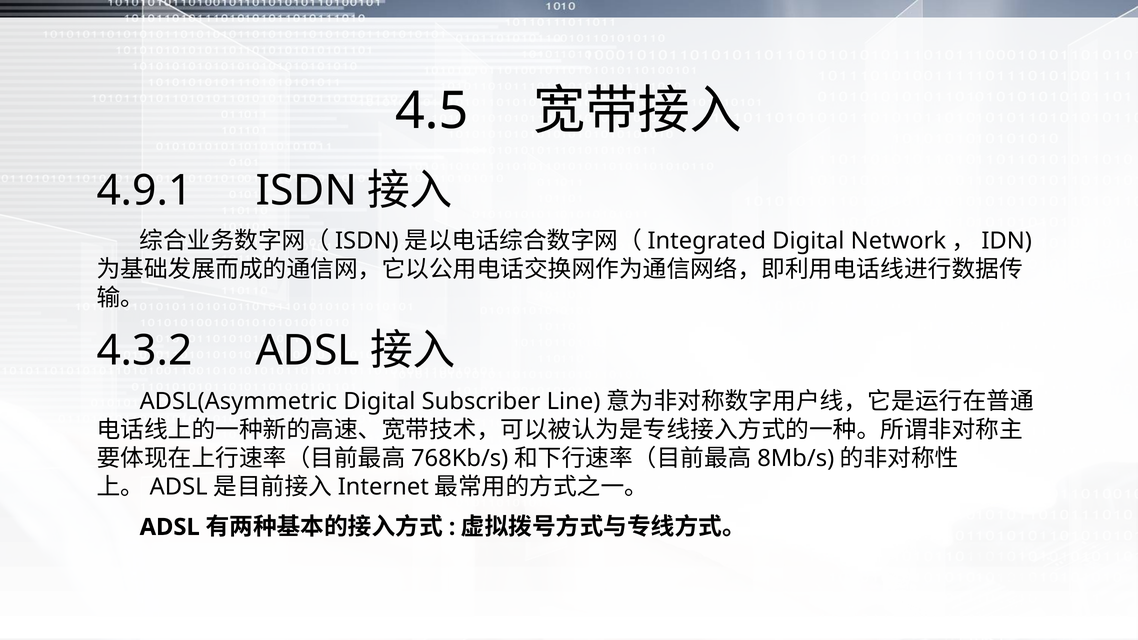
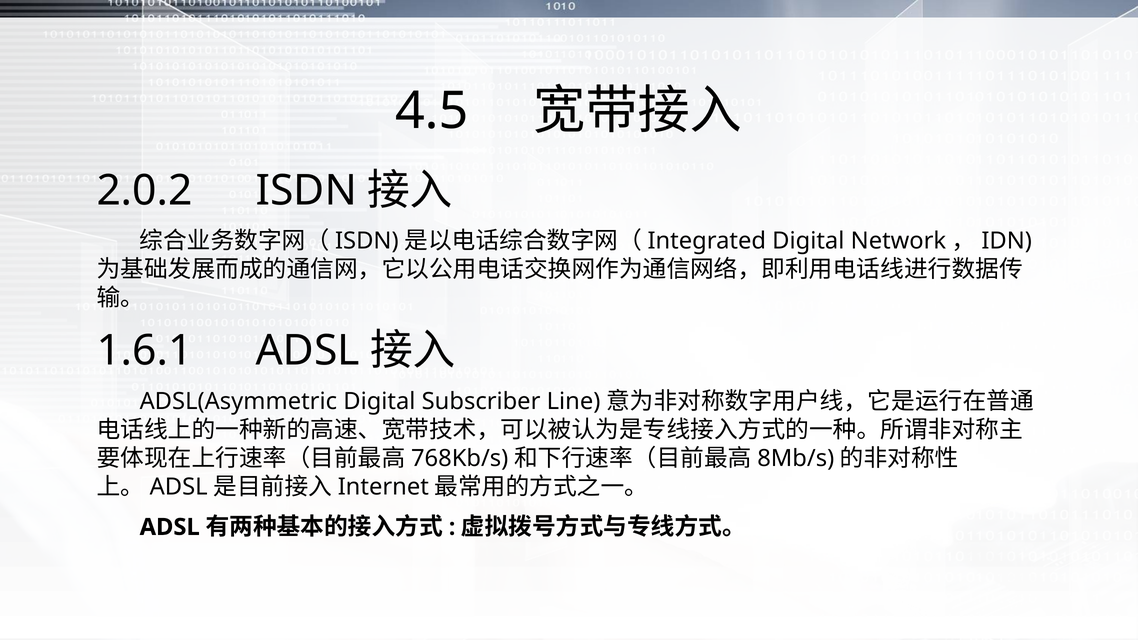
4.9.1: 4.9.1 -> 2.0.2 (145, 191)
4.3.2: 4.3.2 -> 1.6.1 (145, 351)
